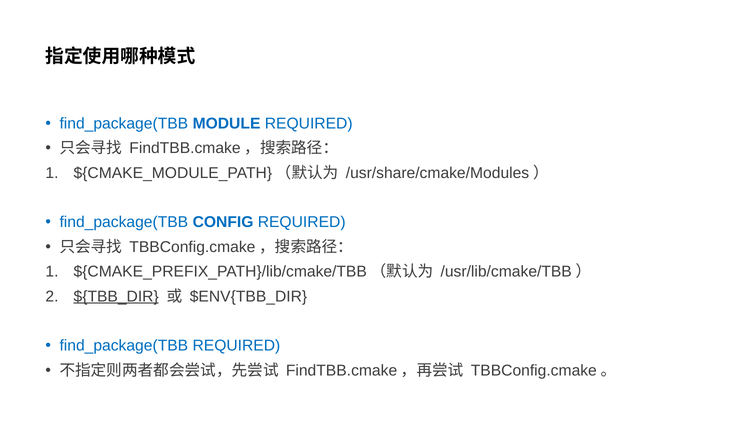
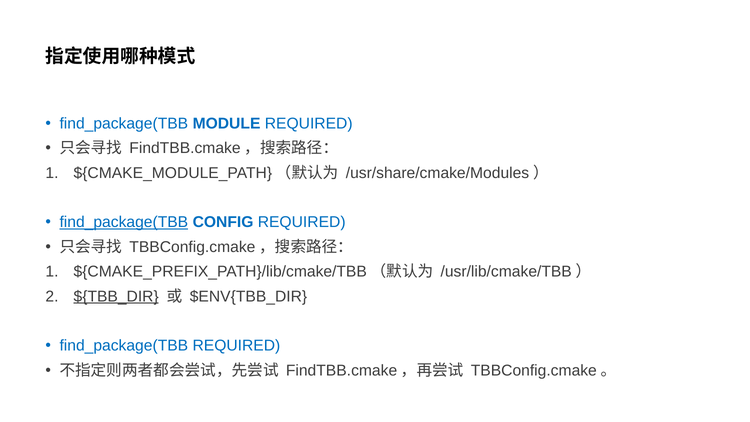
find_package(TBB underline: none -> present (124, 222)
